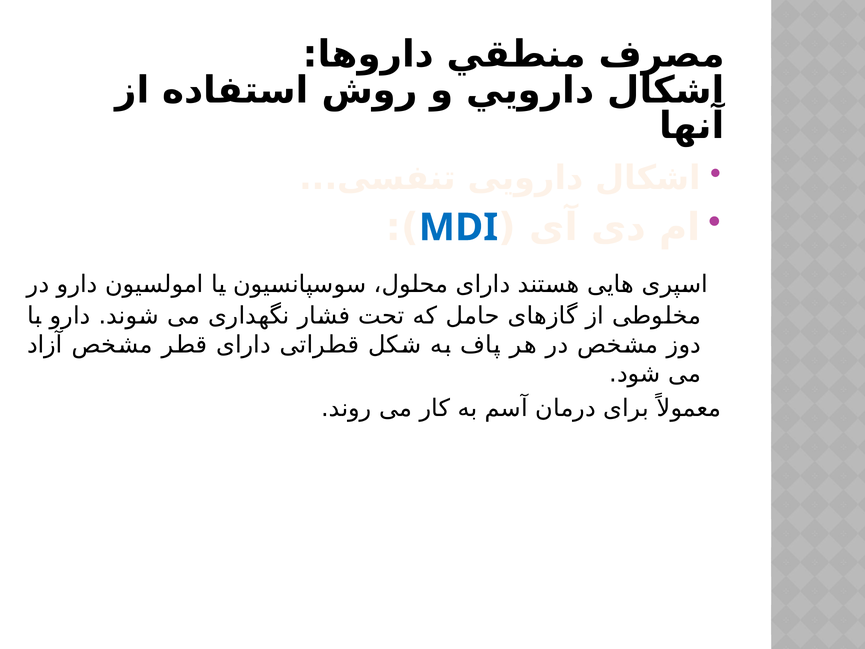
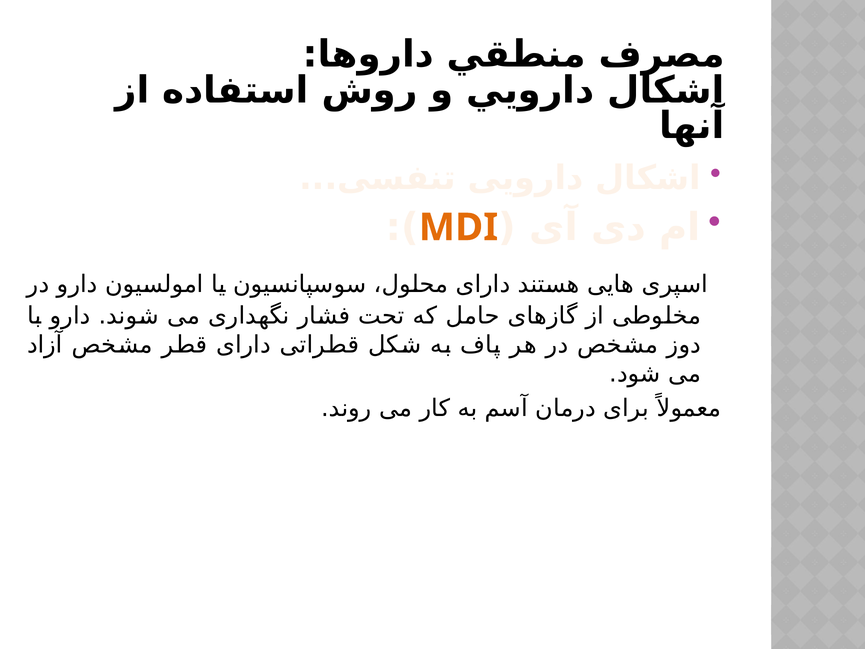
MDI colour: blue -> orange (458, 227)
